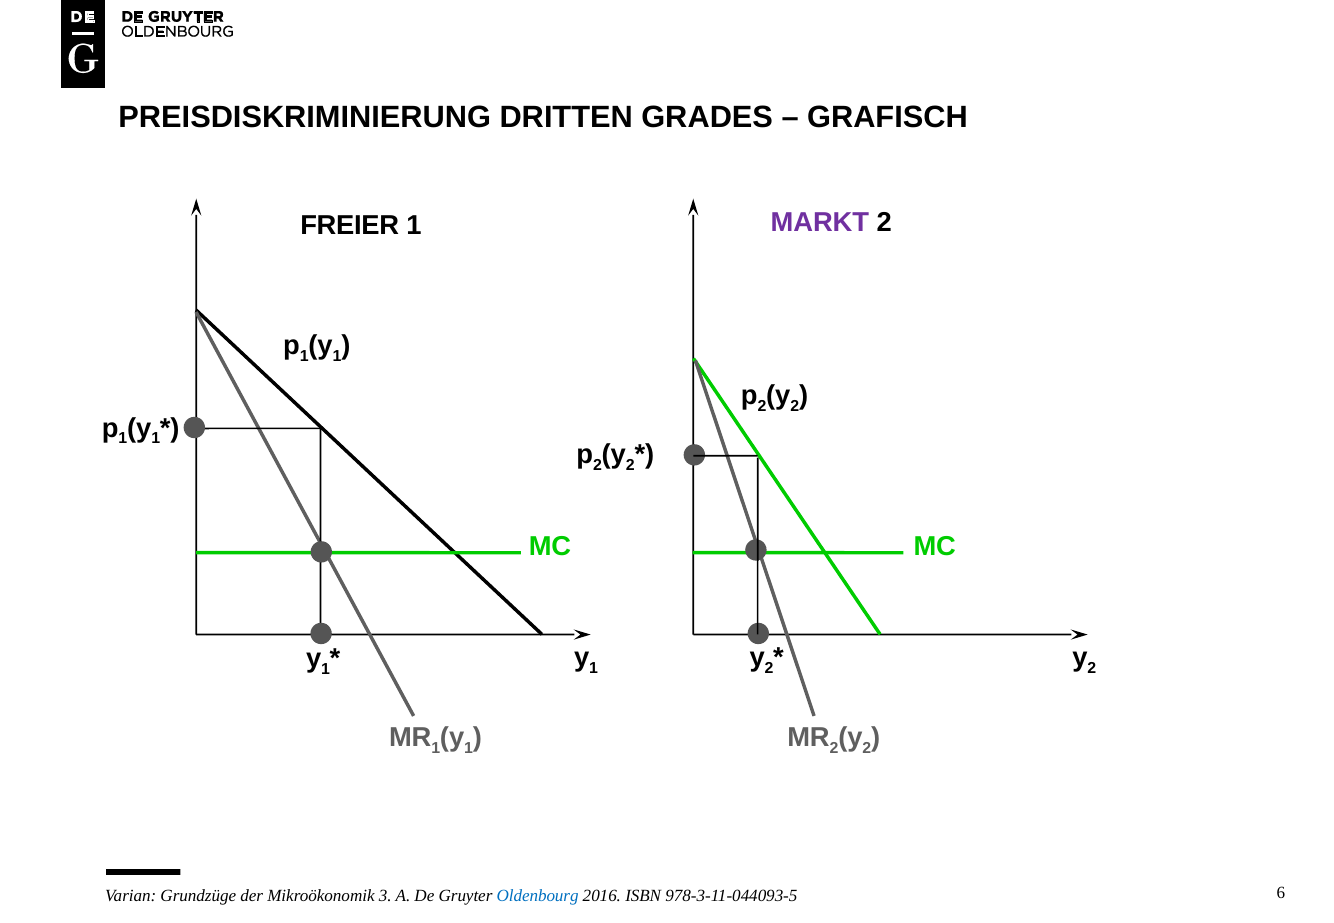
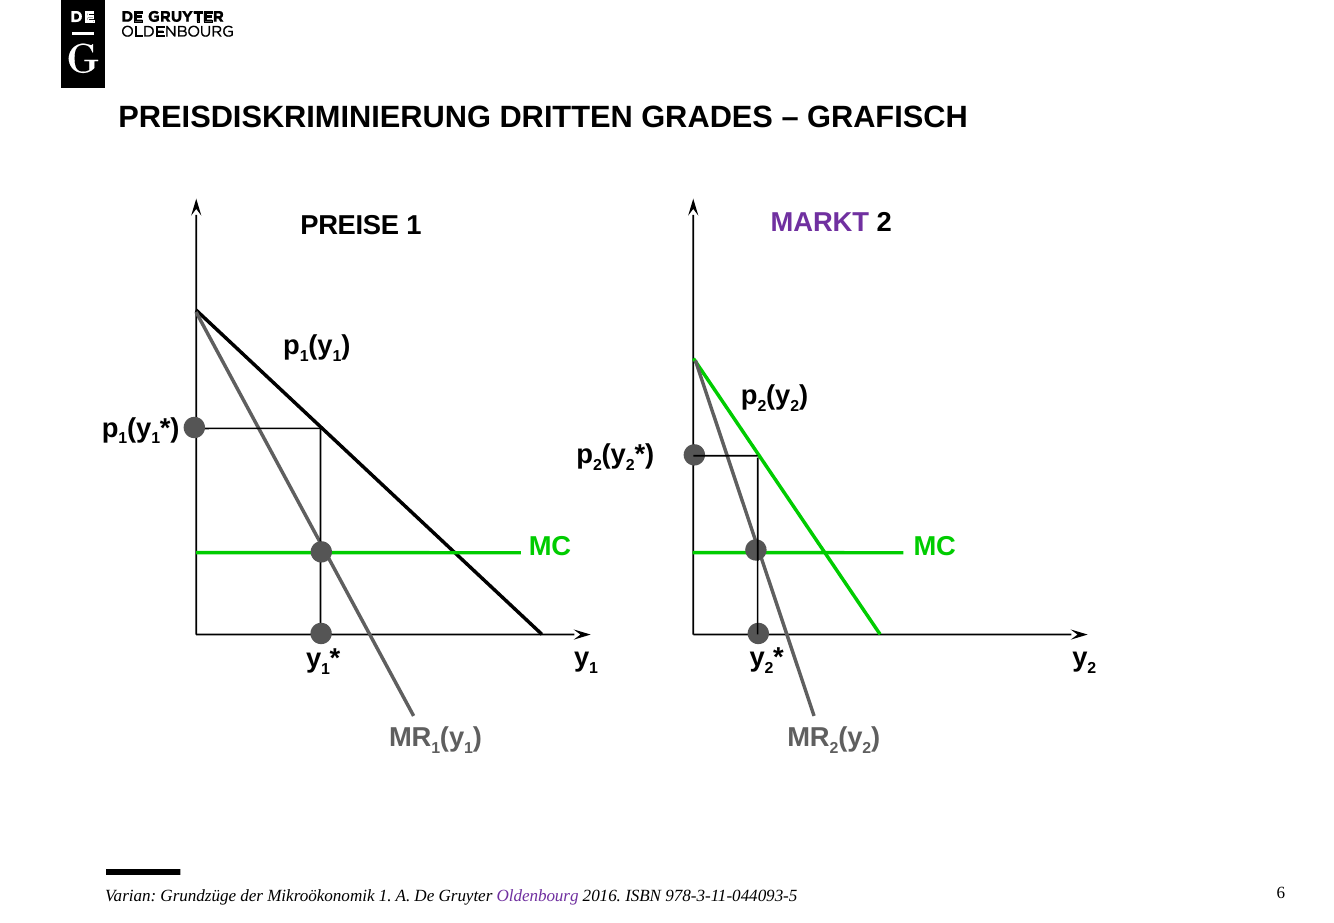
FREIER: FREIER -> PREISE (350, 226)
Mikroökonomik 3: 3 -> 1 (385, 896)
Oldenbourg colour: blue -> purple (538, 896)
